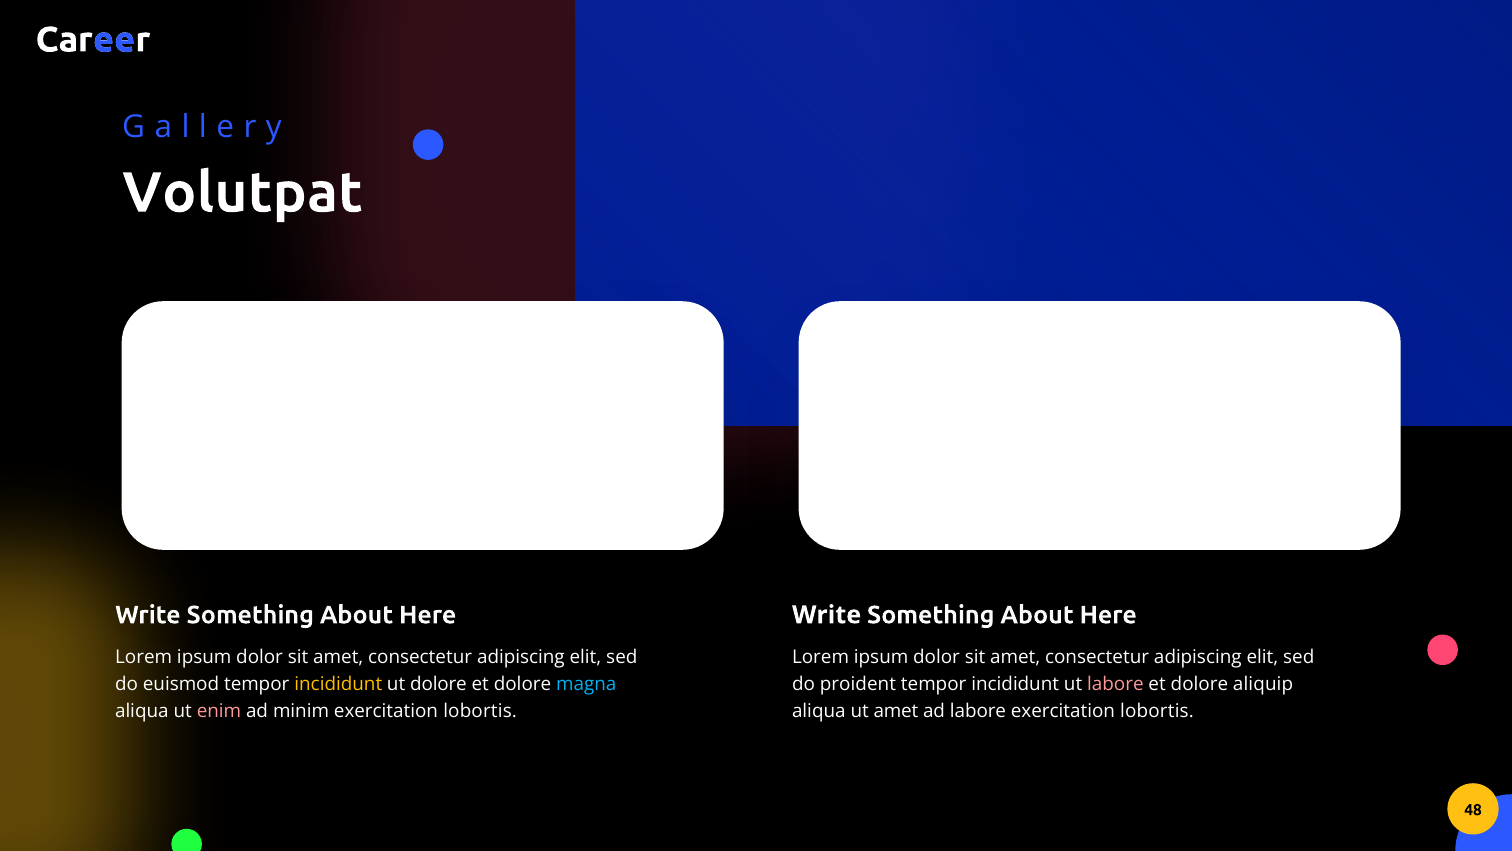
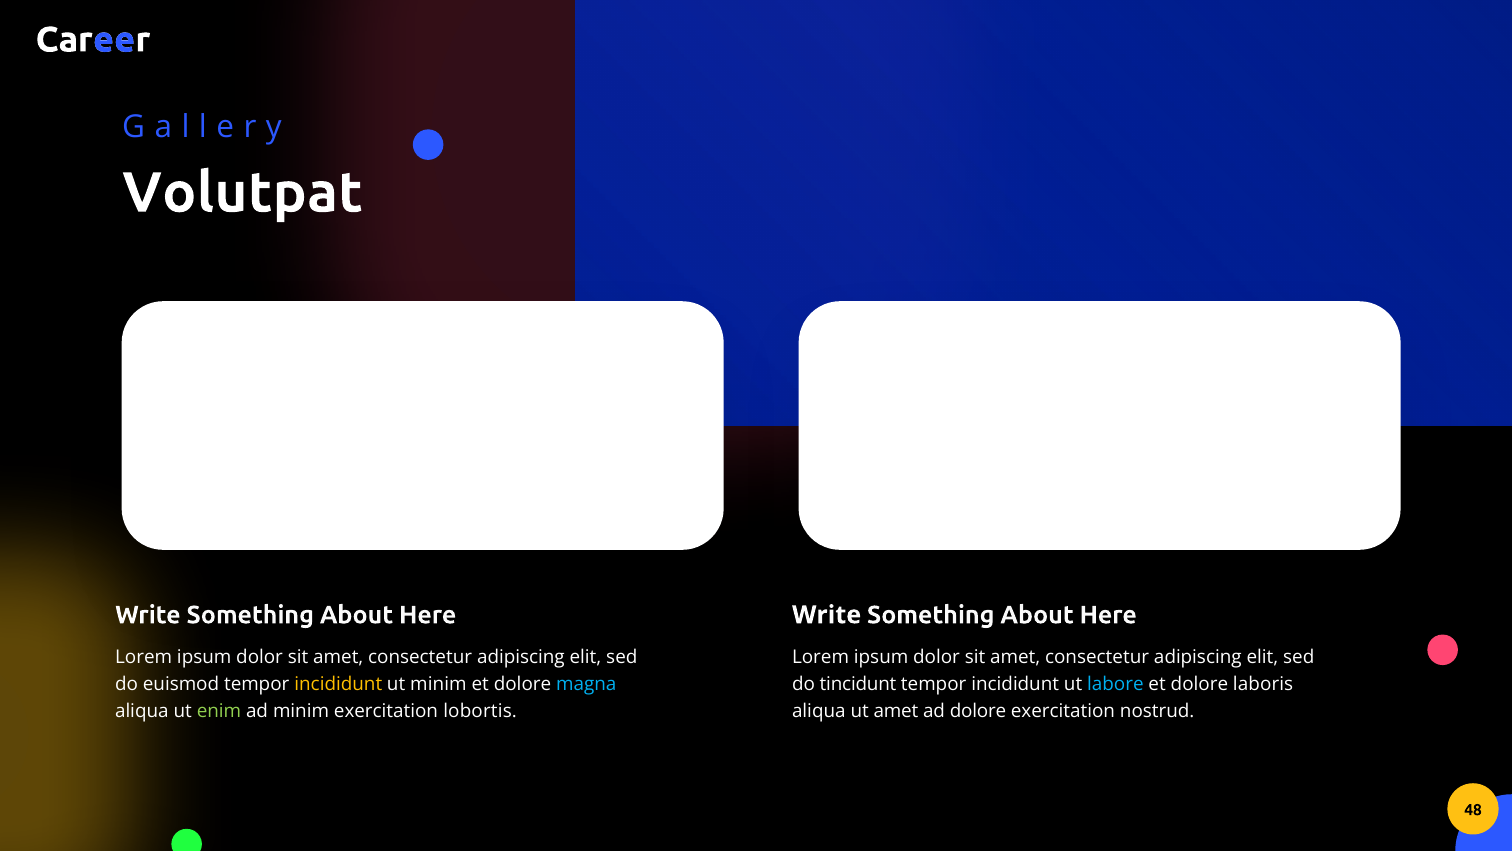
ut dolore: dolore -> minim (438, 684)
proident: proident -> tincidunt (858, 684)
labore colour: pink -> light blue (1115, 684)
aliquip: aliquip -> laboris (1263, 684)
enim colour: pink -> light green (219, 711)
ad labore: labore -> dolore (978, 711)
lobortis: lobortis -> nostrud (1157, 711)
